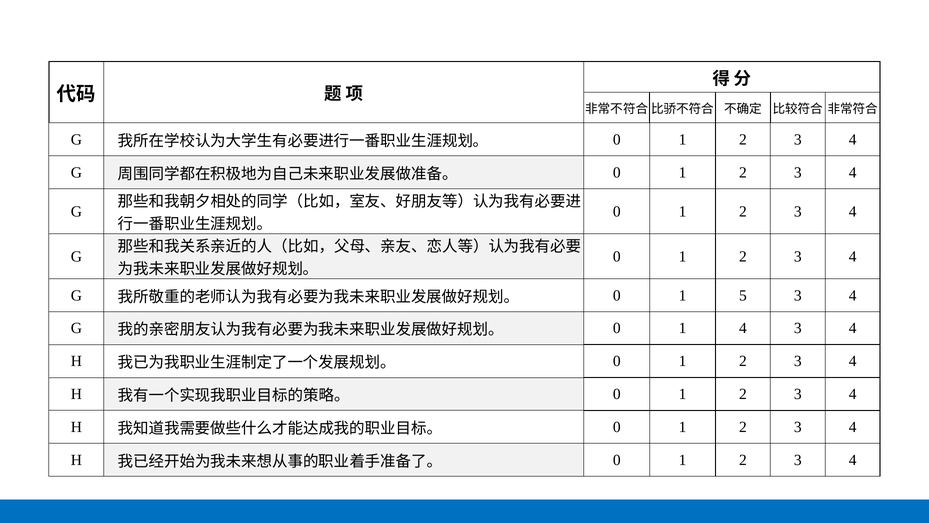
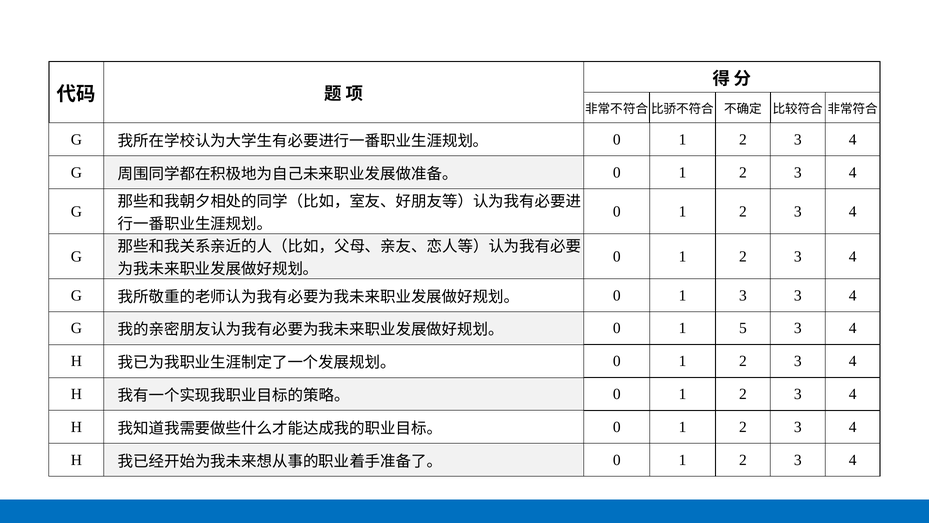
1 5: 5 -> 3 (743, 295)
1 4: 4 -> 5 (743, 328)
